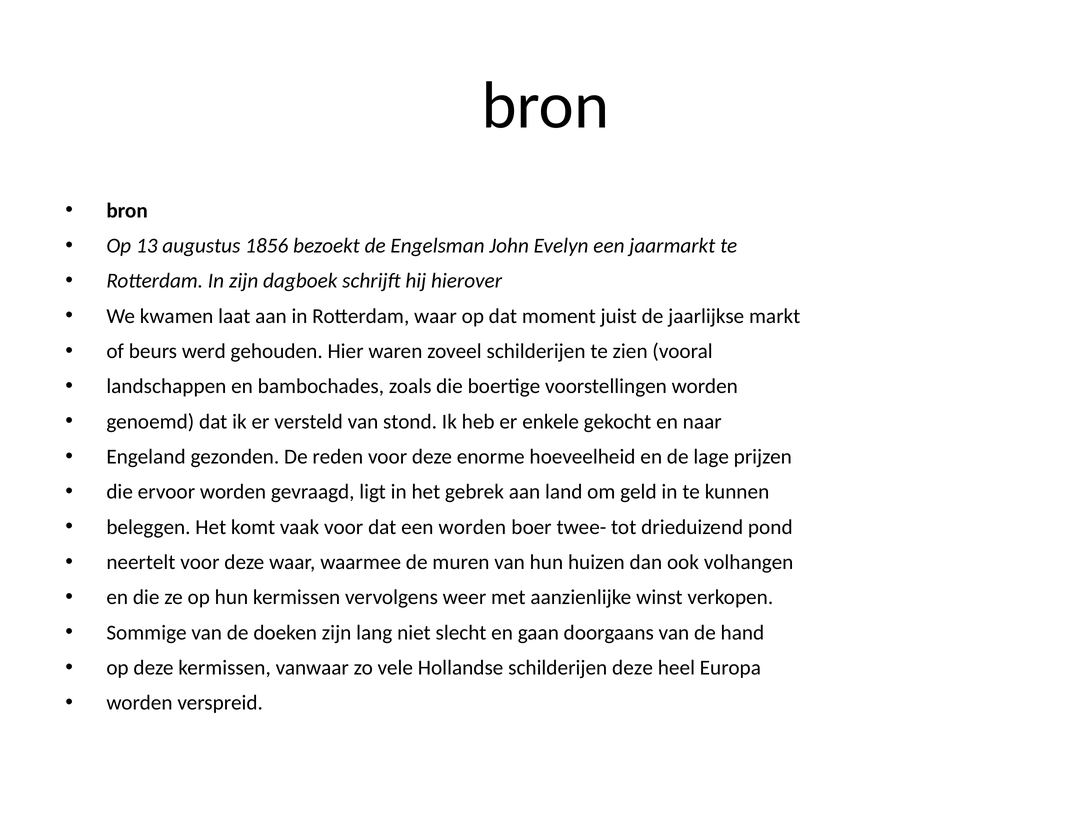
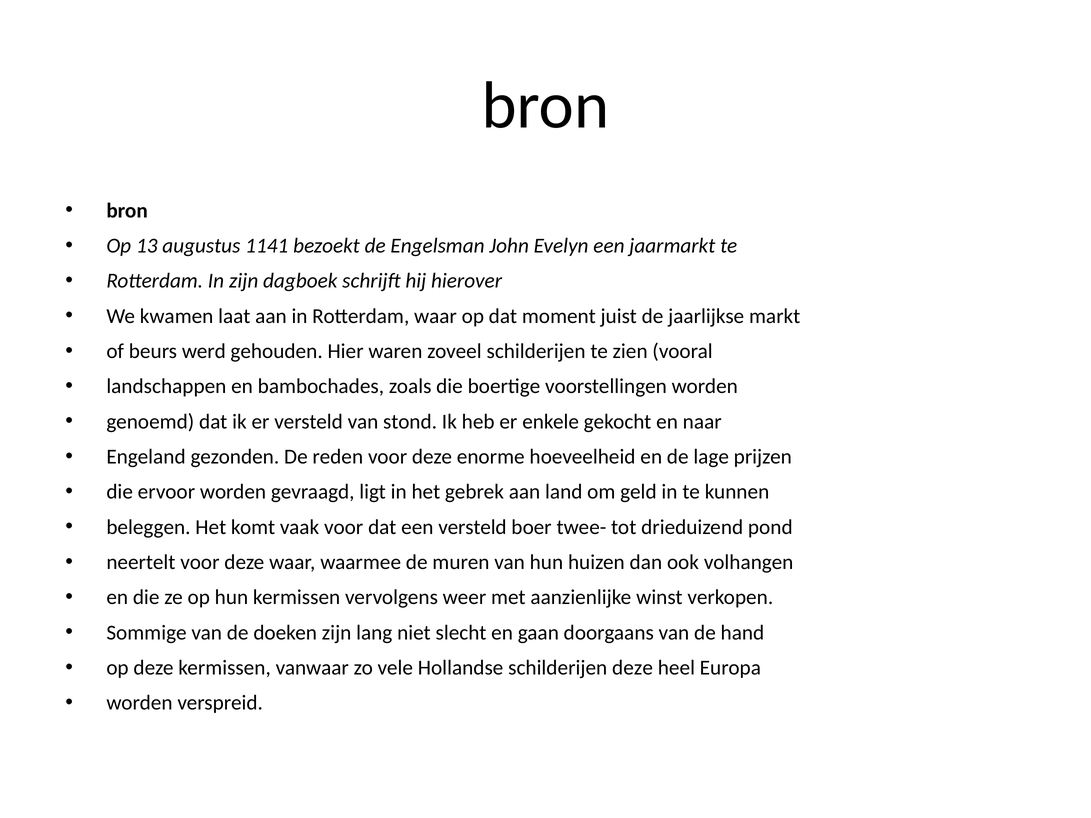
1856: 1856 -> 1141 (267, 246)
een worden: worden -> versteld (472, 527)
